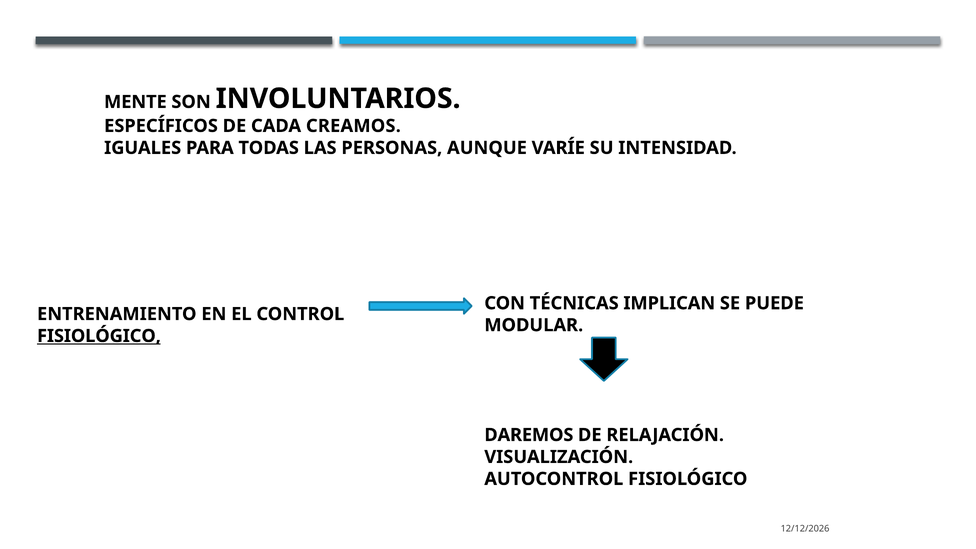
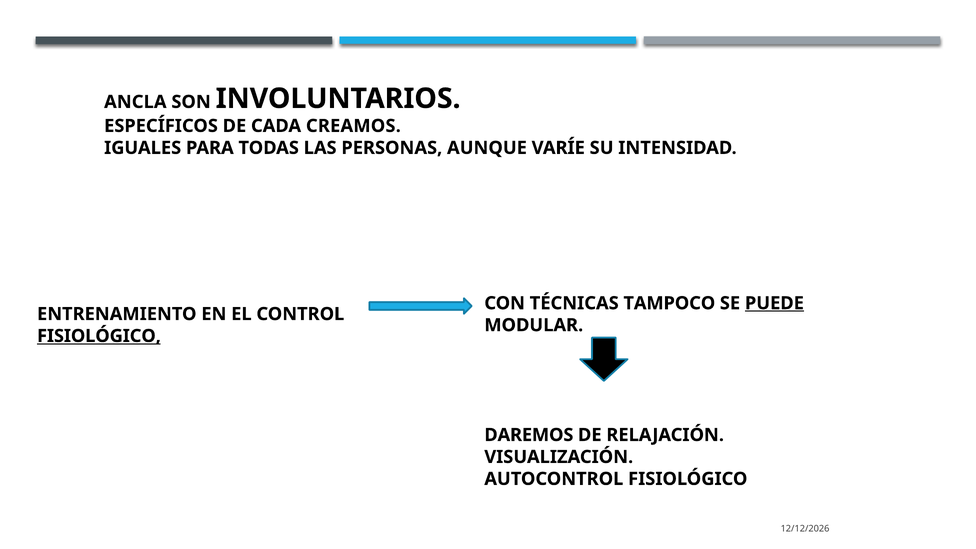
MENTE: MENTE -> ANCLA (135, 102)
IMPLICAN: IMPLICAN -> TAMPOCO (669, 303)
PUEDE underline: none -> present (774, 303)
